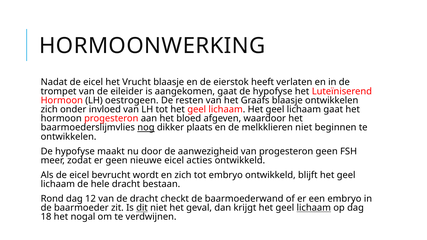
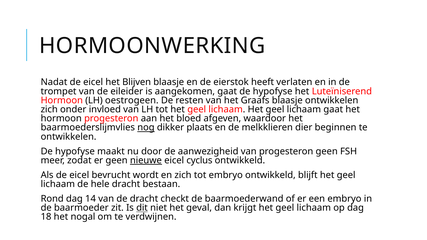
Vrucht: Vrucht -> Blijven (137, 82)
melkklieren niet: niet -> dier (304, 128)
nieuwe underline: none -> present (146, 160)
acties: acties -> cyclus (199, 160)
12: 12 -> 14 (91, 199)
lichaam underline: present -> none (314, 208)
